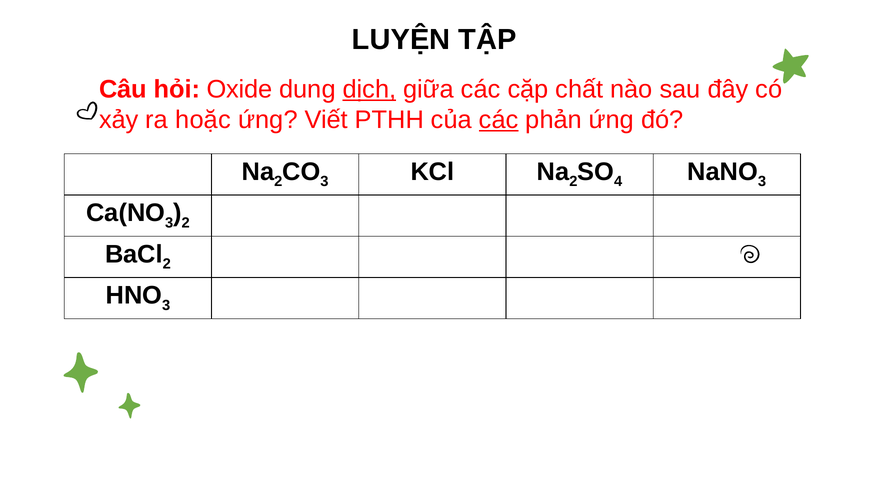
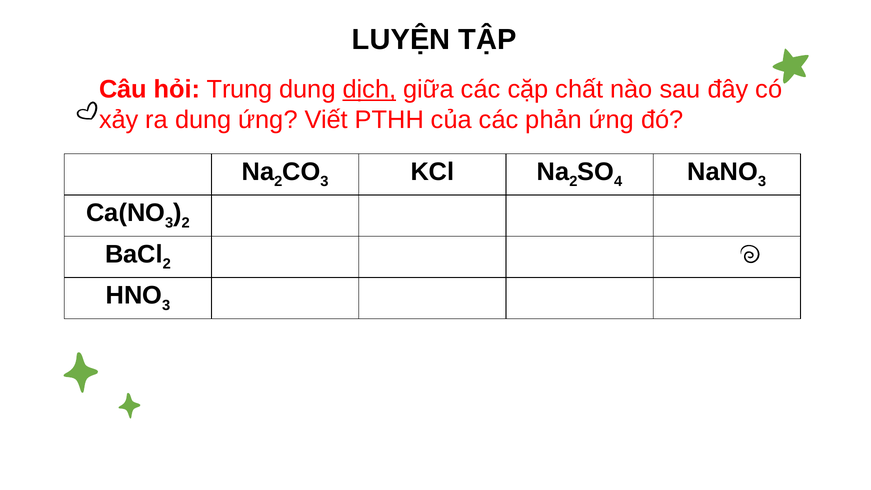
Oxide: Oxide -> Trung (240, 89)
ra hoặc: hoặc -> dung (203, 120)
các underline: present -> none (499, 120)
